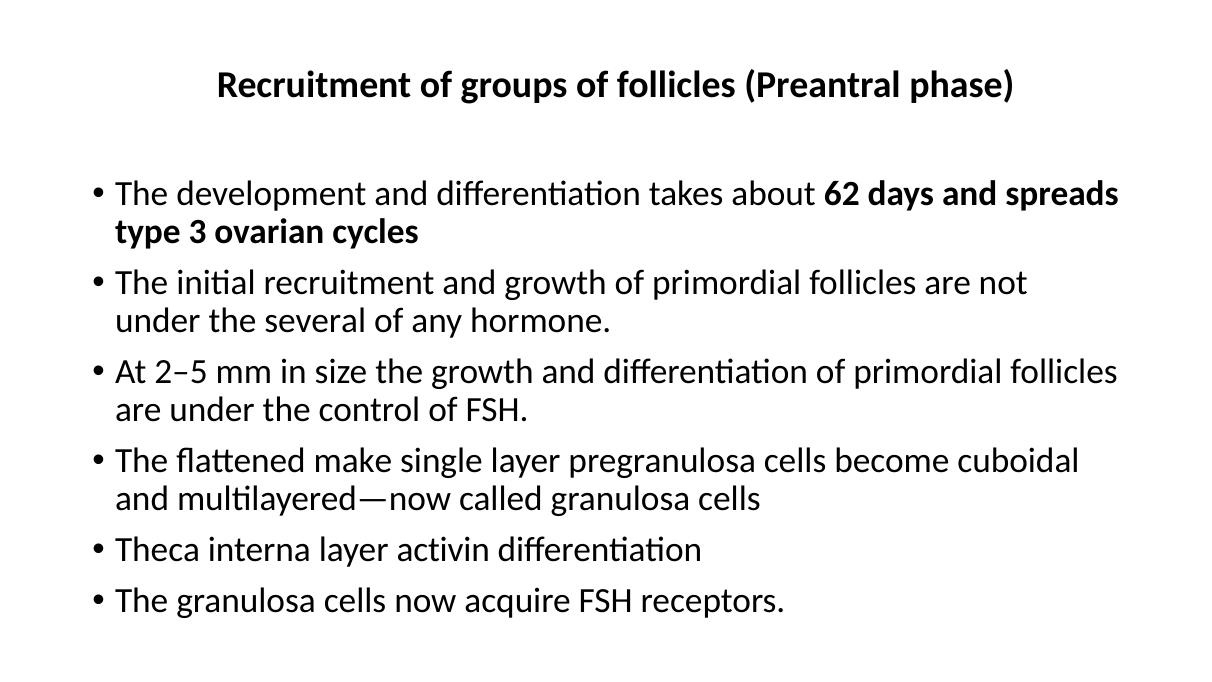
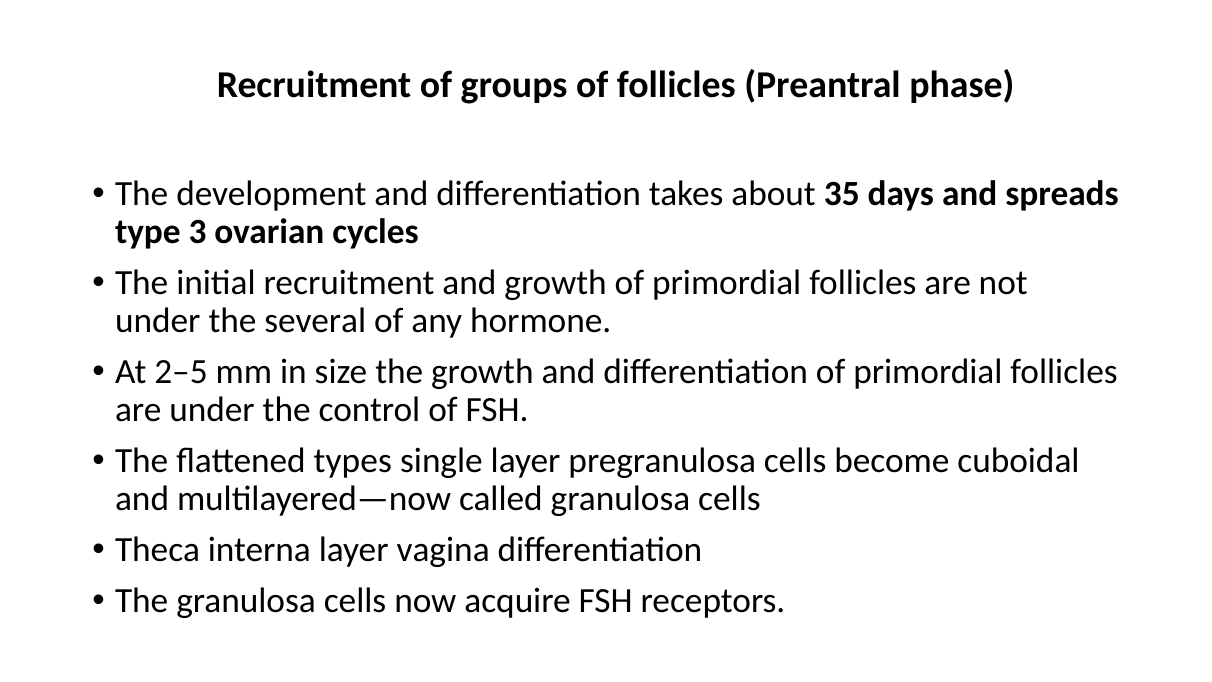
62: 62 -> 35 (842, 194)
make: make -> types (353, 461)
activin: activin -> vagina (443, 550)
